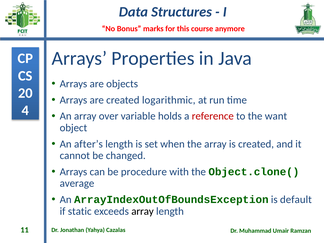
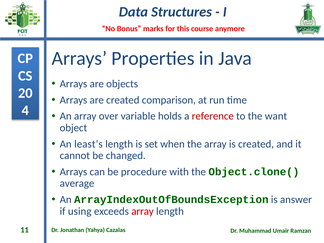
logarithmic: logarithmic -> comparison (169, 100)
after’s: after’s -> least’s (88, 144)
default: default -> answer (296, 200)
static: static -> using (80, 211)
array colour: black -> red (143, 211)
